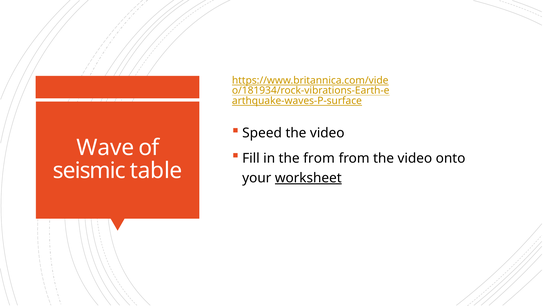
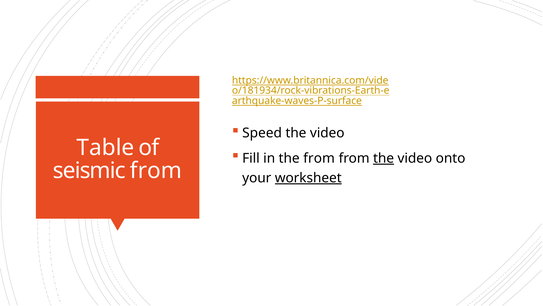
Wave: Wave -> Table (106, 147)
the underline: none -> present (384, 158)
seismic table: table -> from (156, 170)
